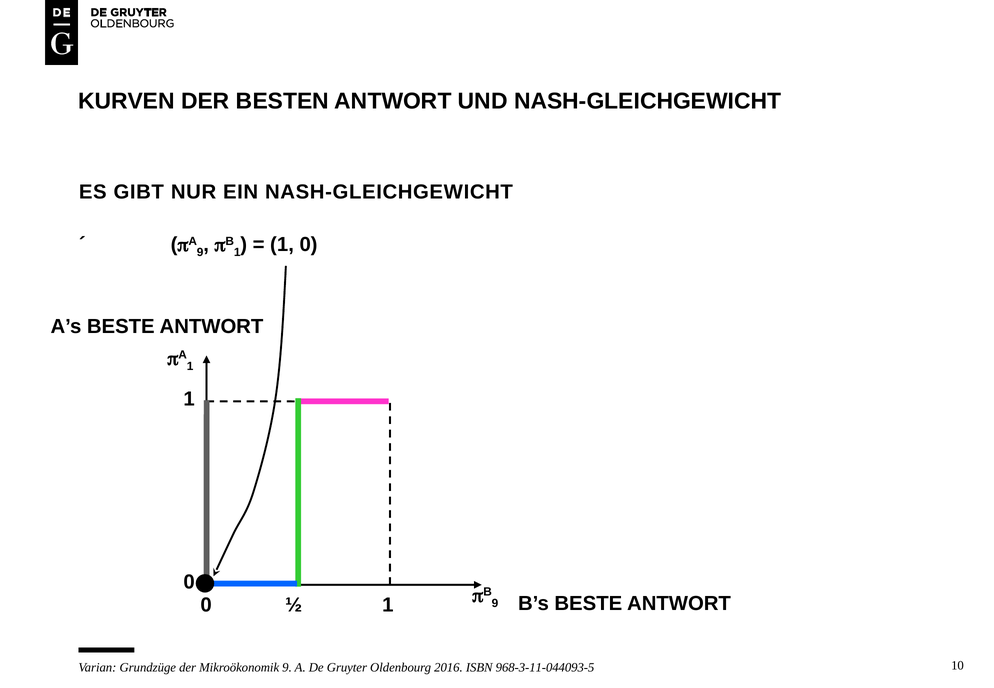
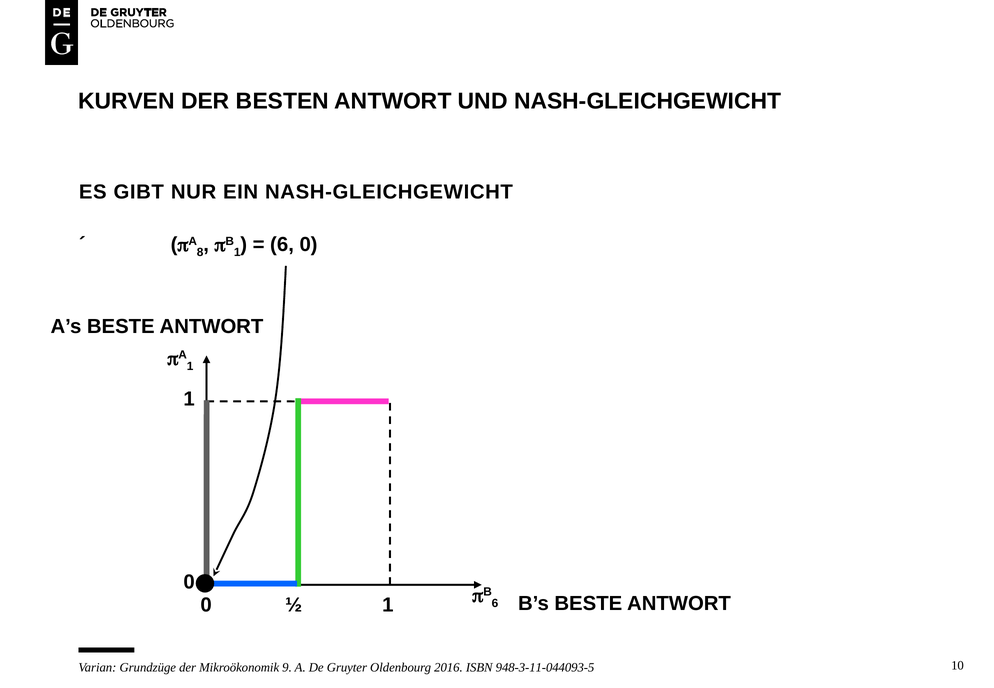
9: 9 -> 8 (200, 252)
1: 1 -> 6 (282, 245)
9: 9 -> 6 (495, 603)
968-3-11-044093-5: 968-3-11-044093-5 -> 948-3-11-044093-5 (545, 668)
